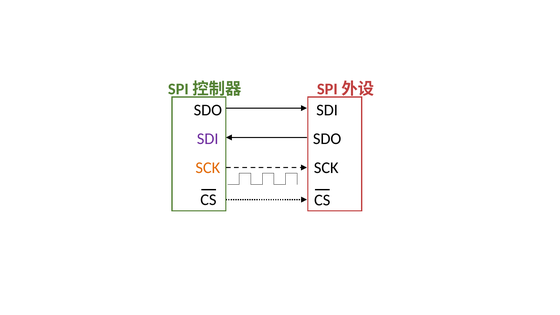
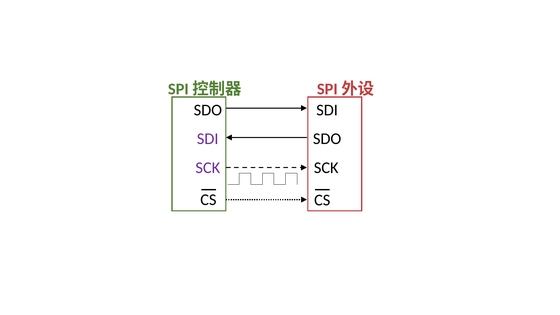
SCK colour: orange -> purple (208, 168)
